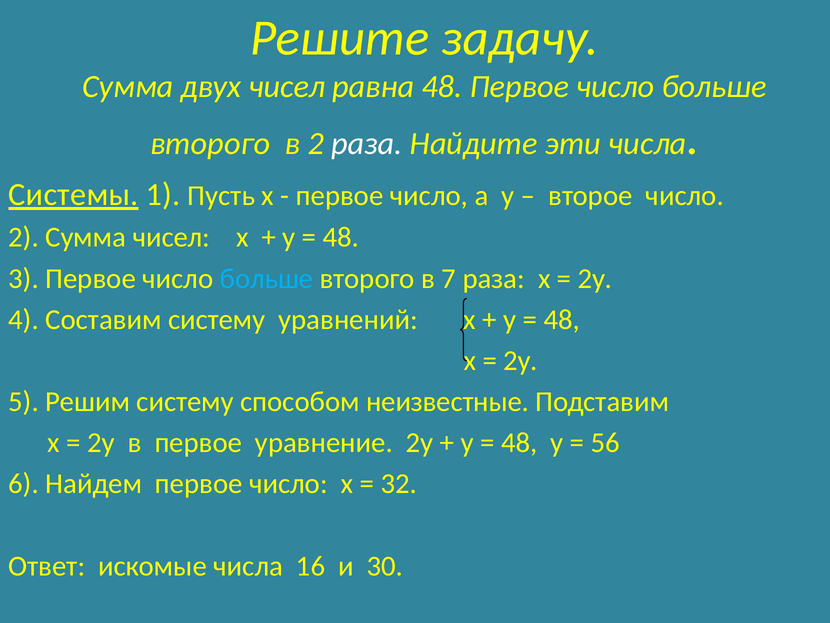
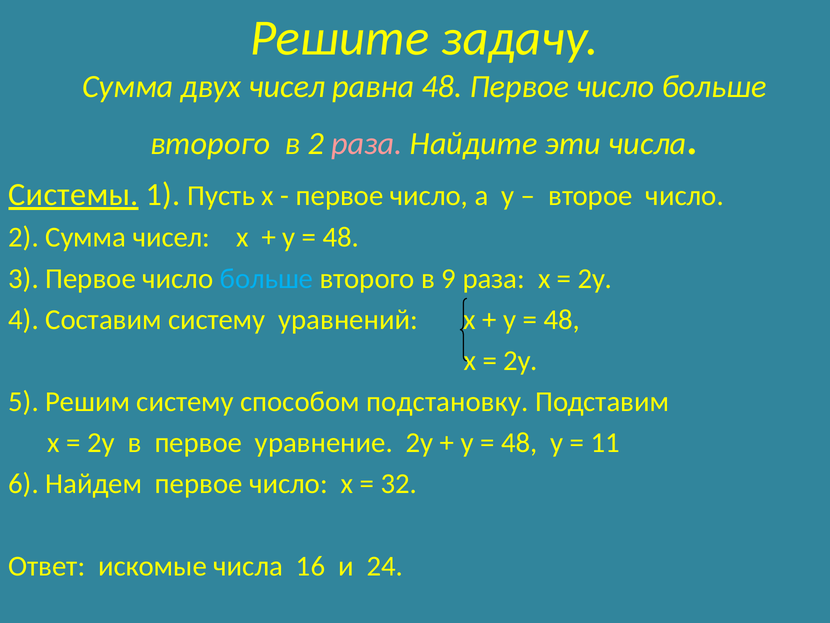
раза colour: white -> pink (367, 144)
7: 7 -> 9 (449, 278)
неизвестные: неизвестные -> подстановку (447, 401)
56: 56 -> 11 (605, 442)
30: 30 -> 24 (385, 566)
